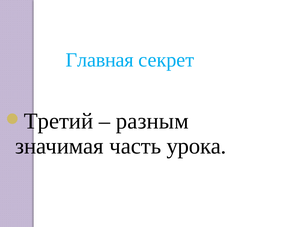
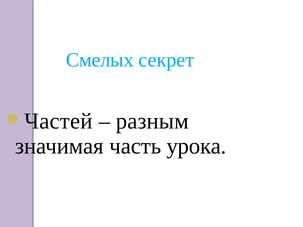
Главная: Главная -> Смелых (100, 60)
Третий: Третий -> Частей (58, 121)
